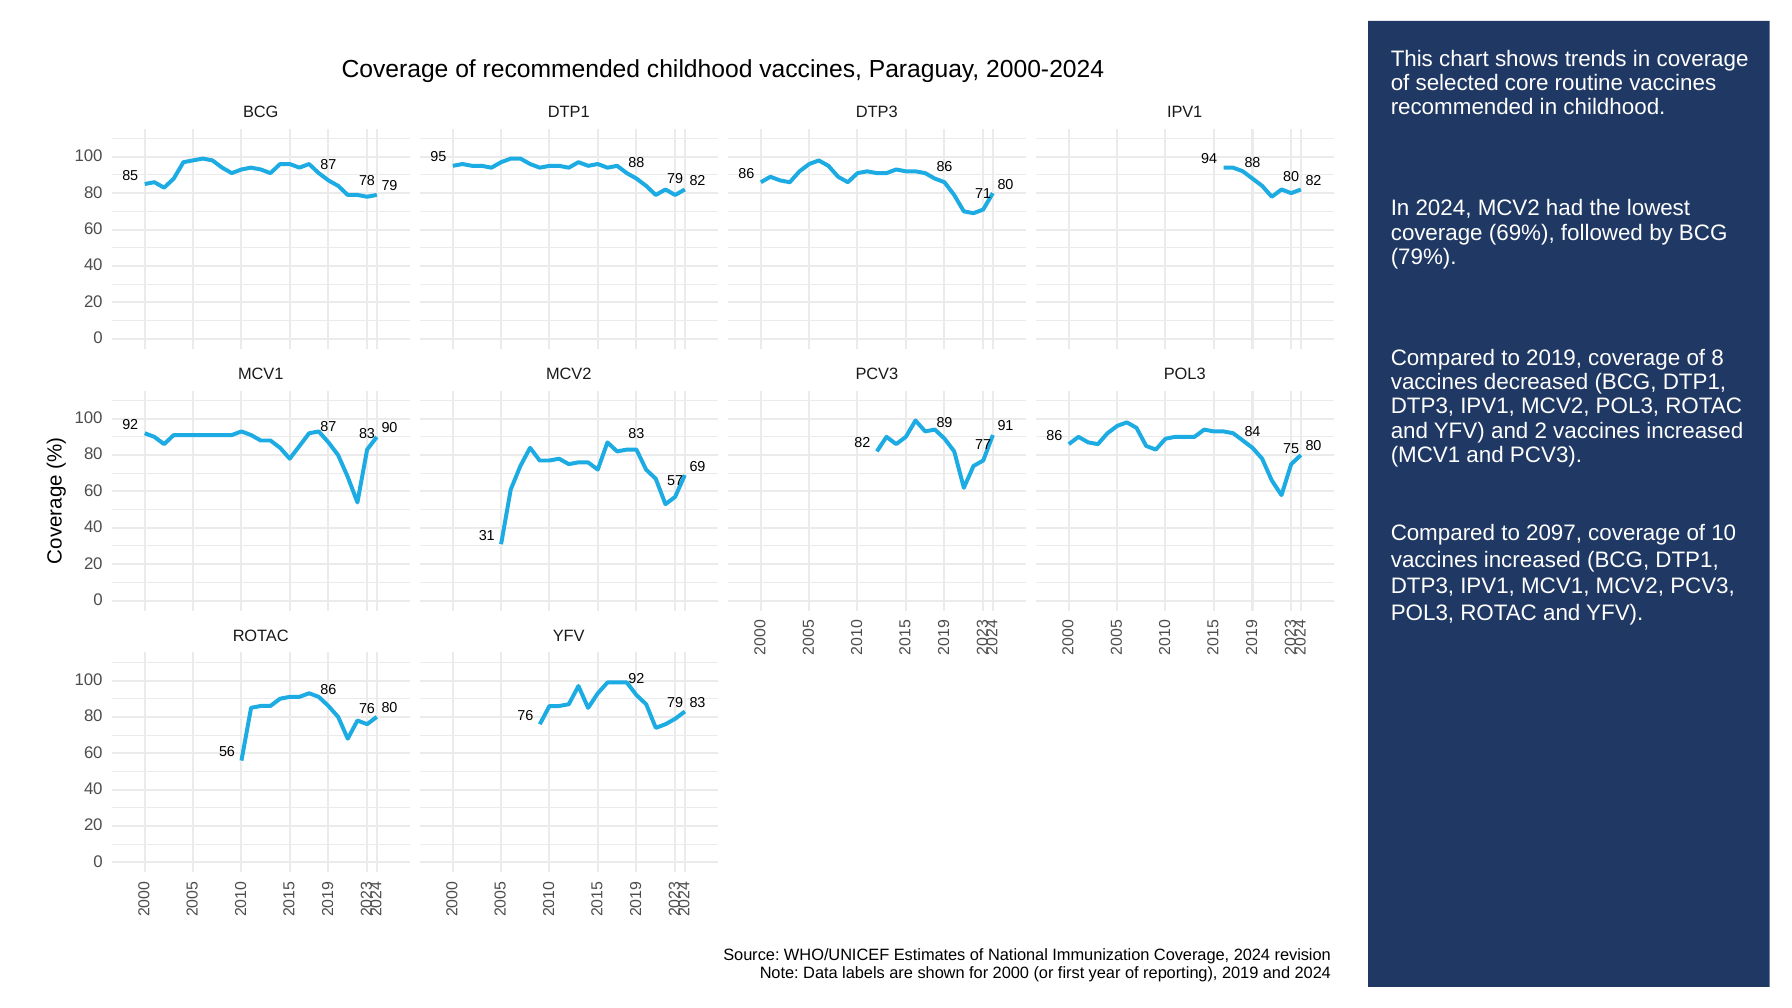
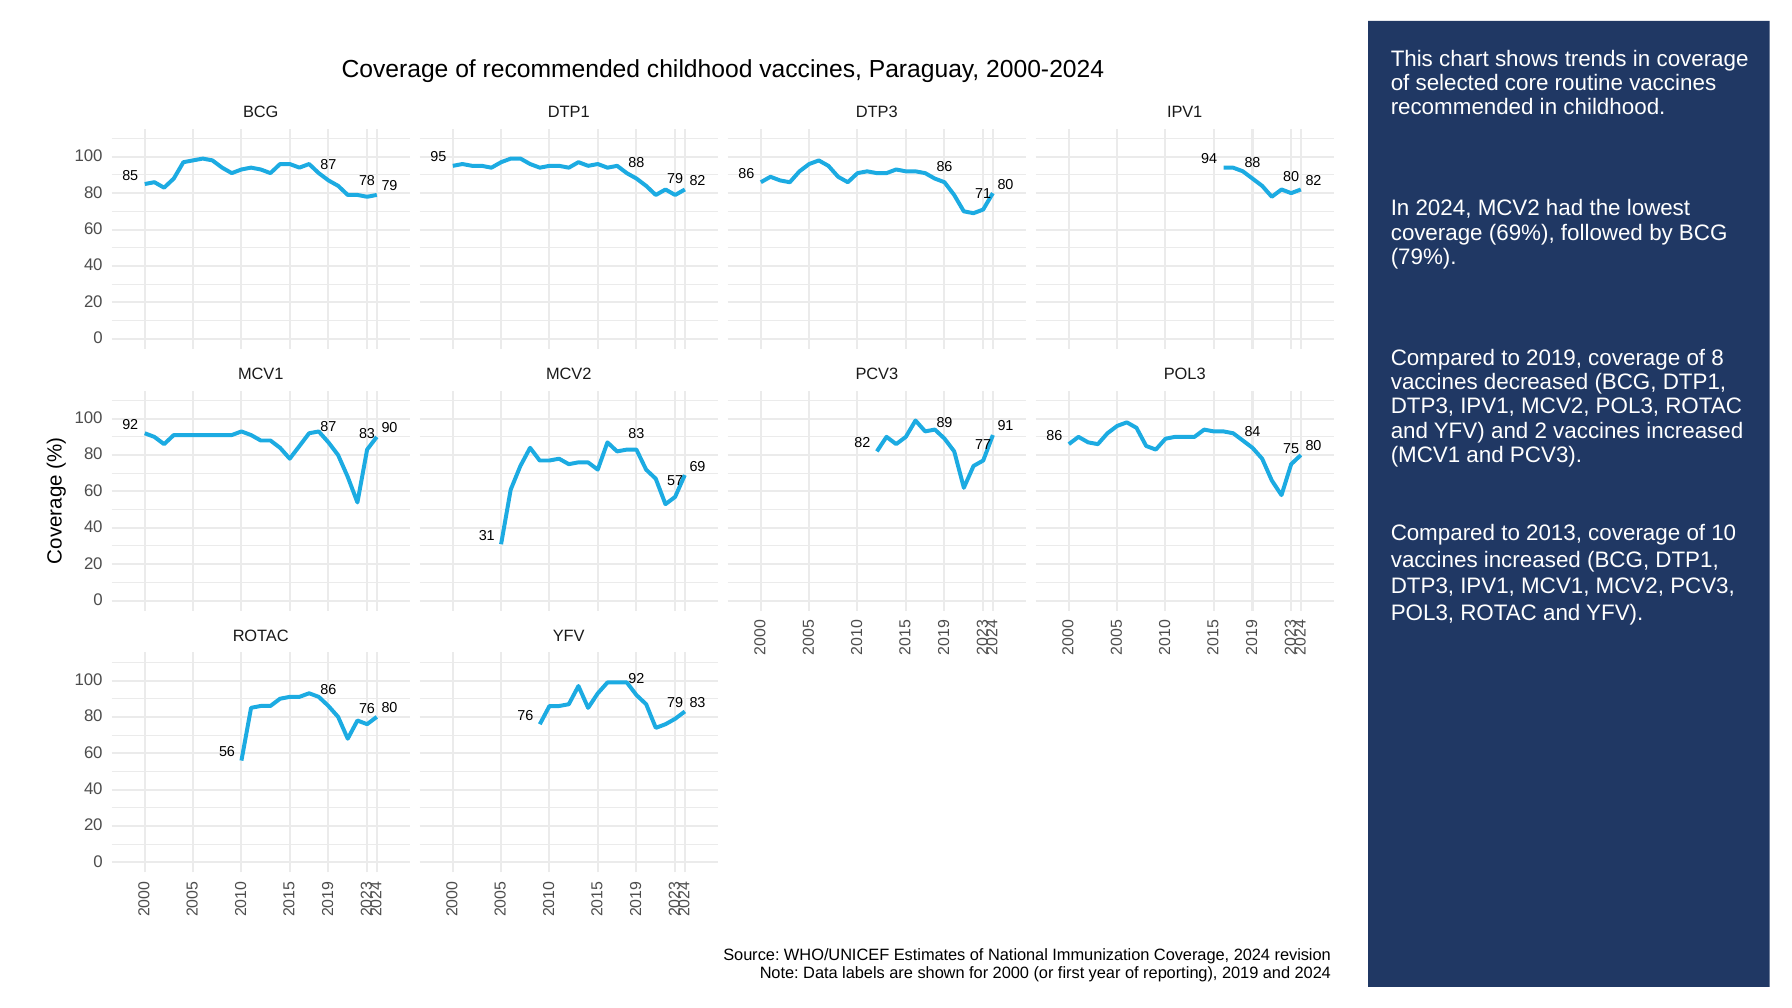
2097: 2097 -> 2013 (1554, 533)
